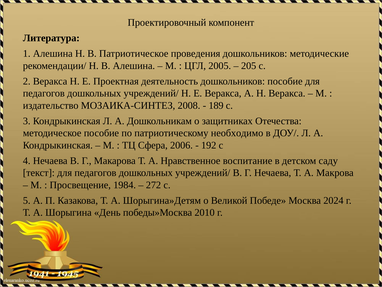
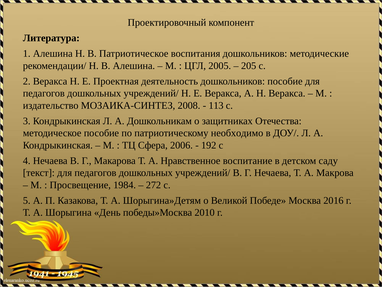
проведения: проведения -> воспитания (196, 54)
189: 189 -> 113 (216, 105)
2024: 2024 -> 2016 (333, 200)
